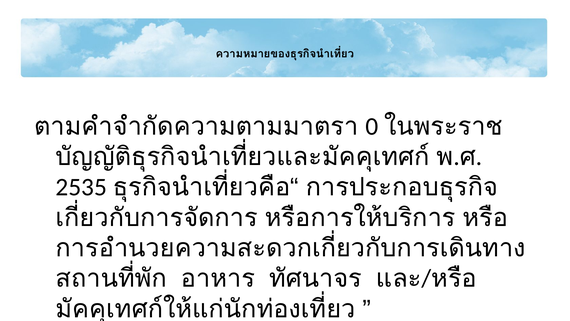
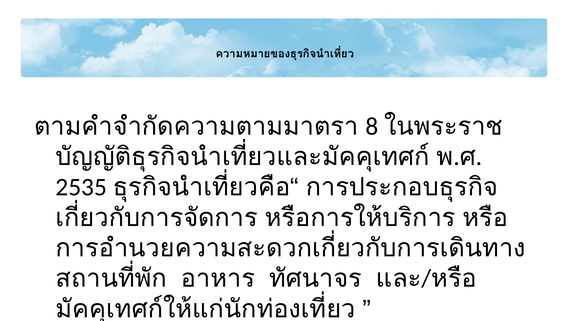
0: 0 -> 8 (372, 126)
